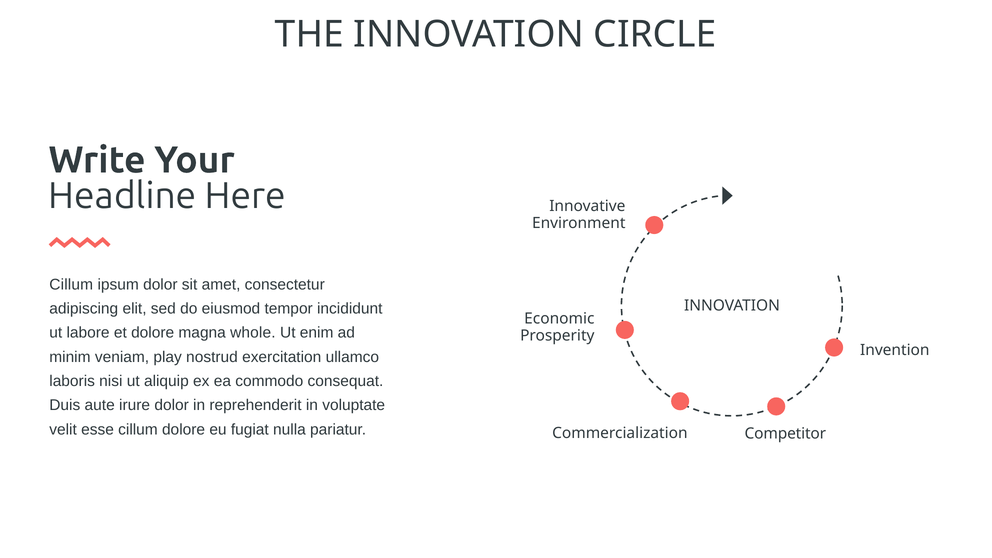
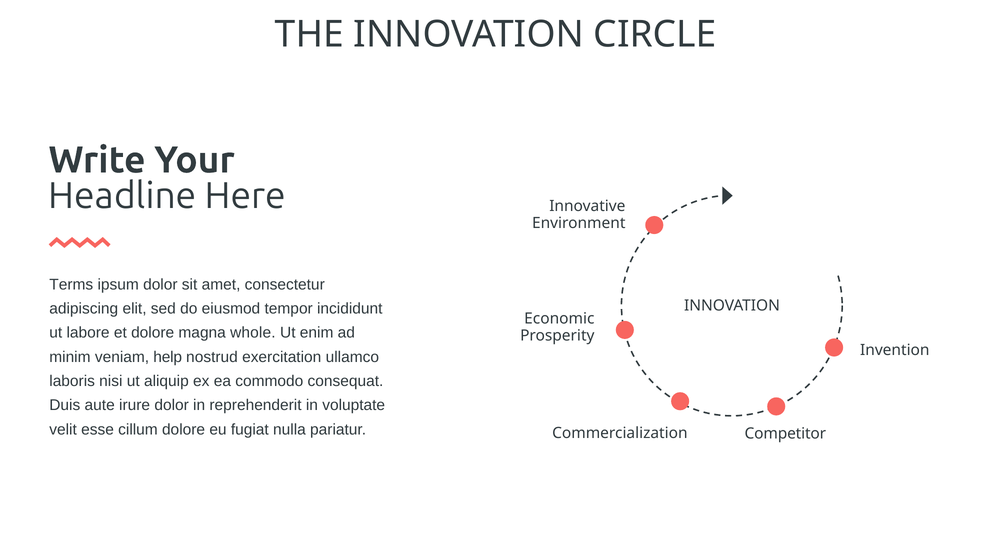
Cillum: Cillum -> Terms (71, 284)
play: play -> help (168, 357)
